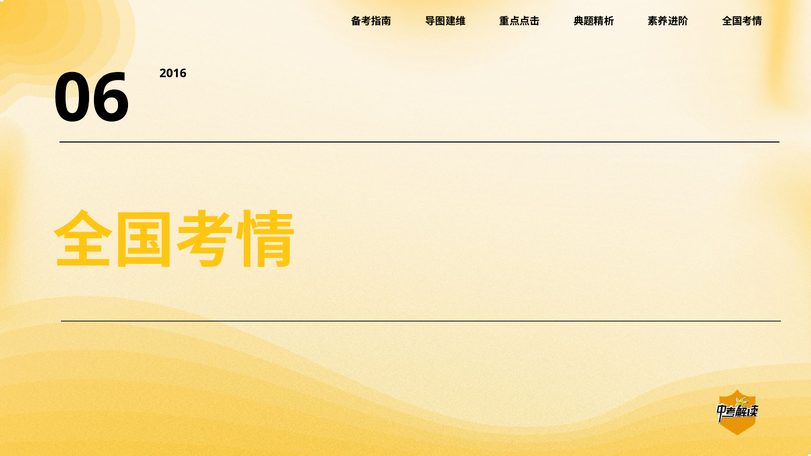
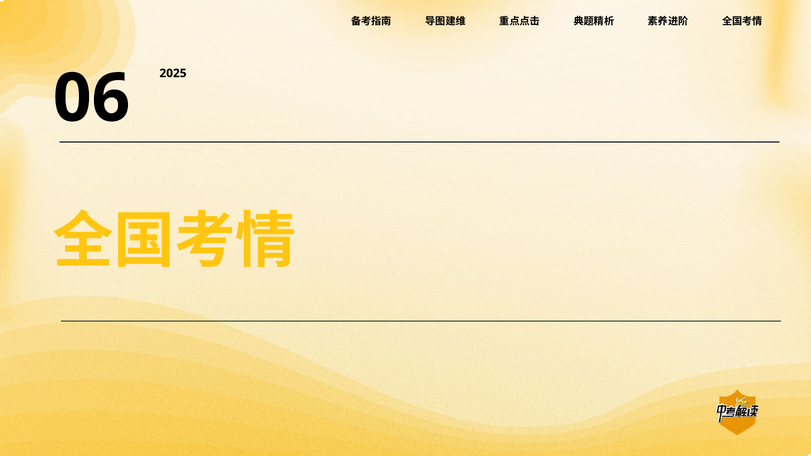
2016: 2016 -> 2025 (173, 73)
